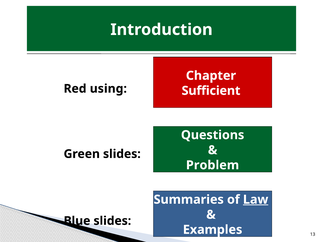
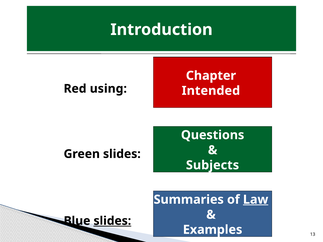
Sufficient: Sufficient -> Intended (211, 91)
Problem: Problem -> Subjects (213, 165)
slides underline: none -> present (112, 221)
